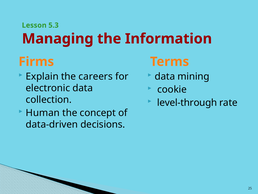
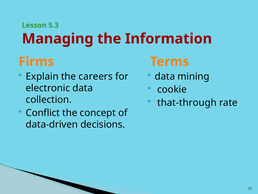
level-through: level-through -> that-through (187, 102)
Human: Human -> Conflict (43, 113)
